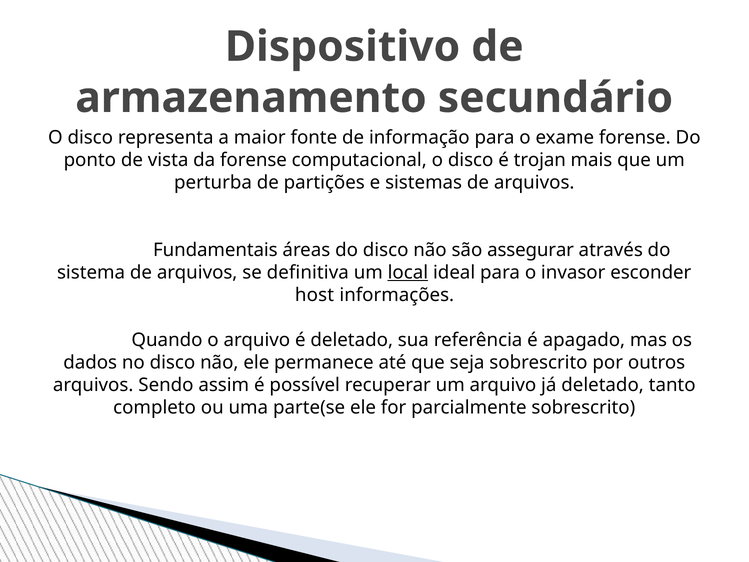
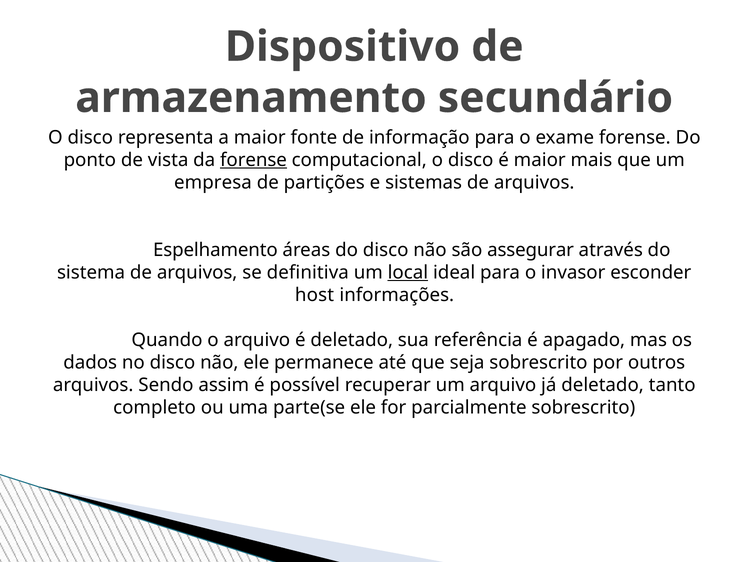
forense underline: none -> present (254, 160)
é trojan: trojan -> maior (540, 160)
perturba: perturba -> empresa (213, 183)
Fundamentais: Fundamentais -> Espelhamento (215, 250)
